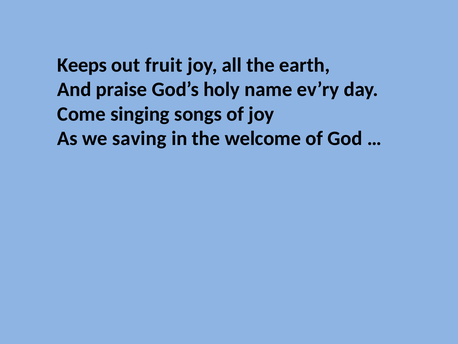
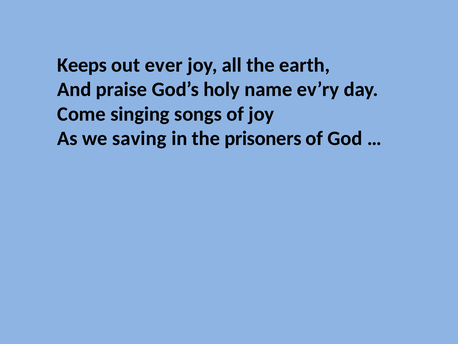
fruit: fruit -> ever (164, 65)
welcome: welcome -> prisoners (263, 138)
